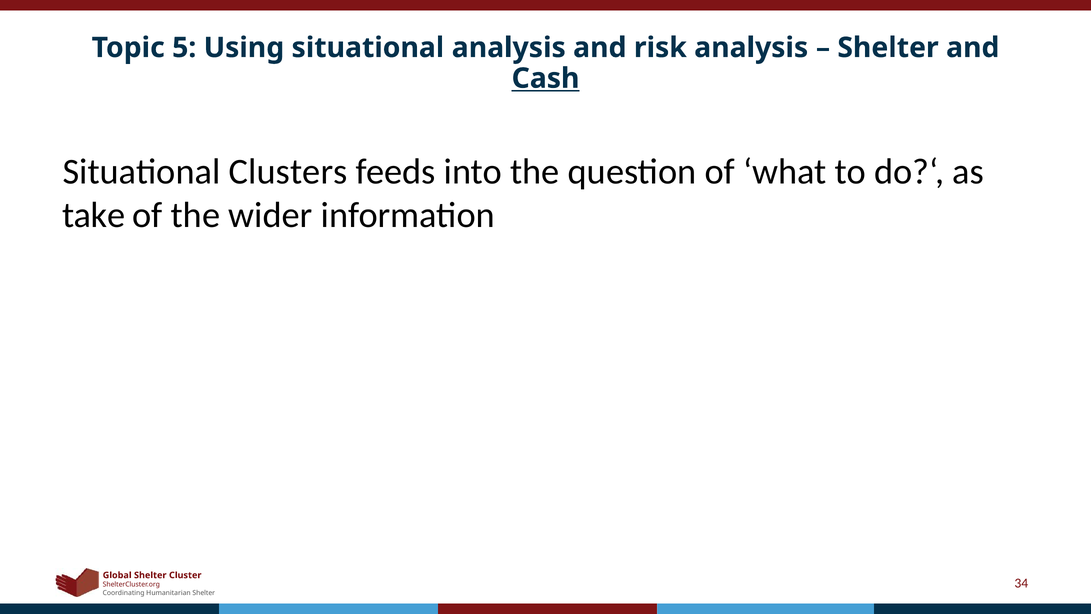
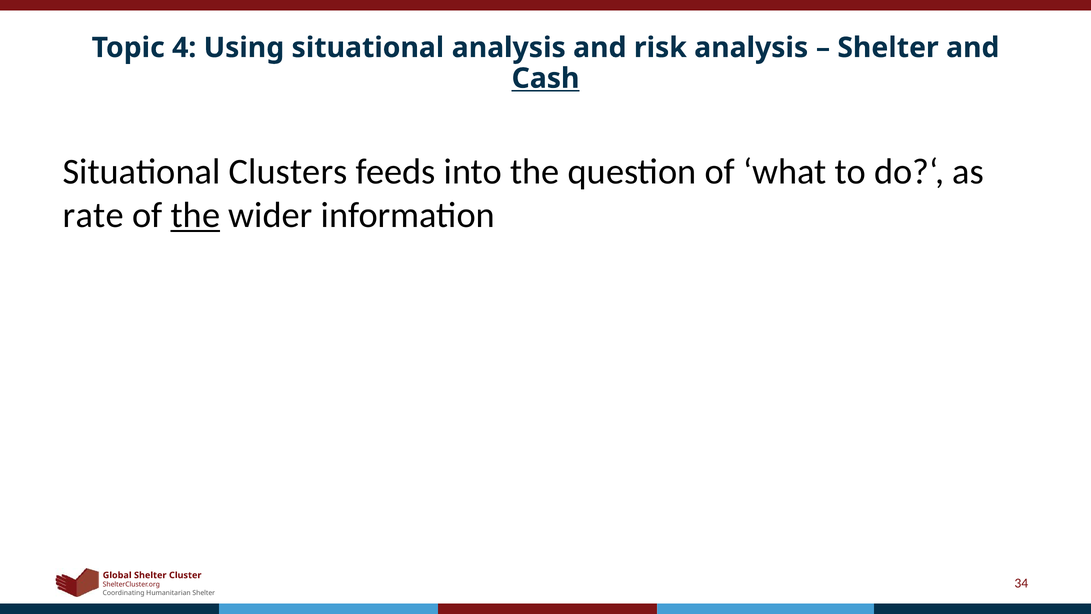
5: 5 -> 4 (184, 48)
take: take -> rate (93, 215)
the underline: none -> present (195, 215)
